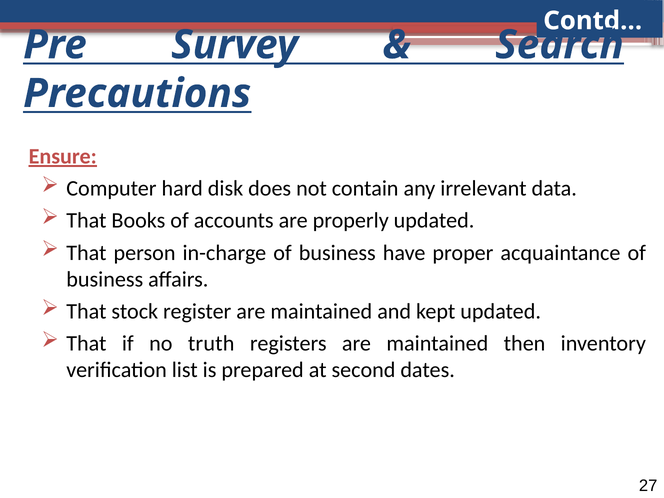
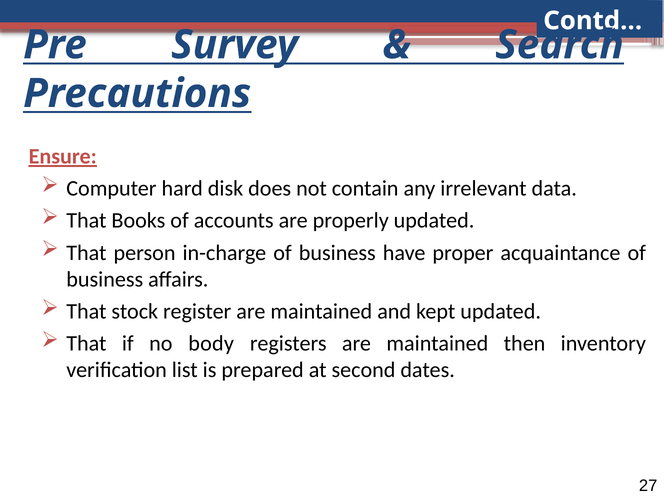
truth: truth -> body (211, 344)
